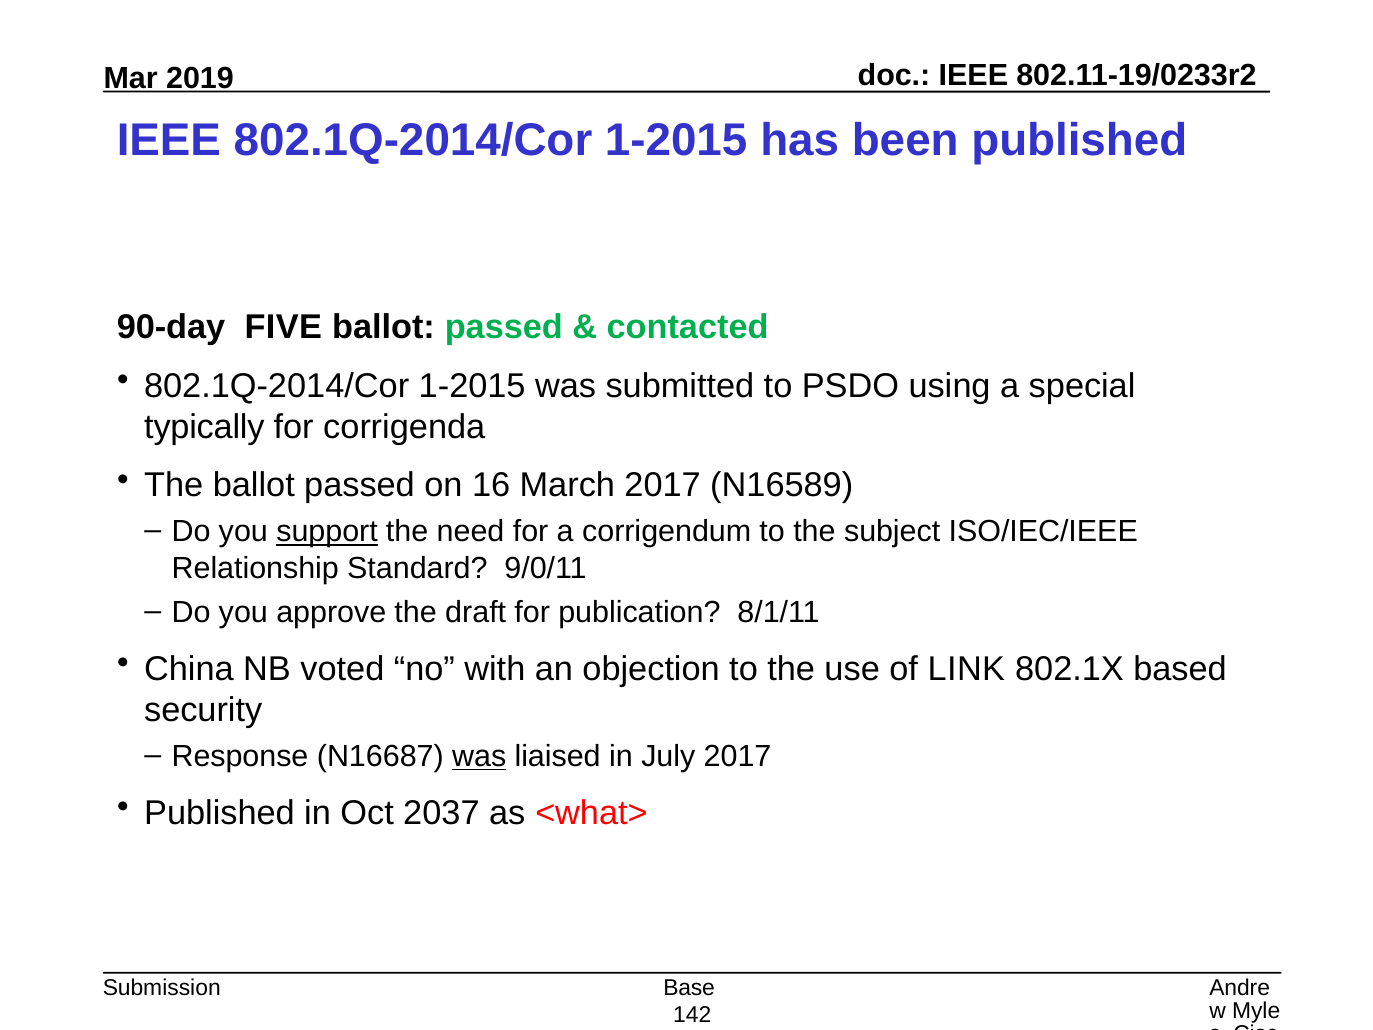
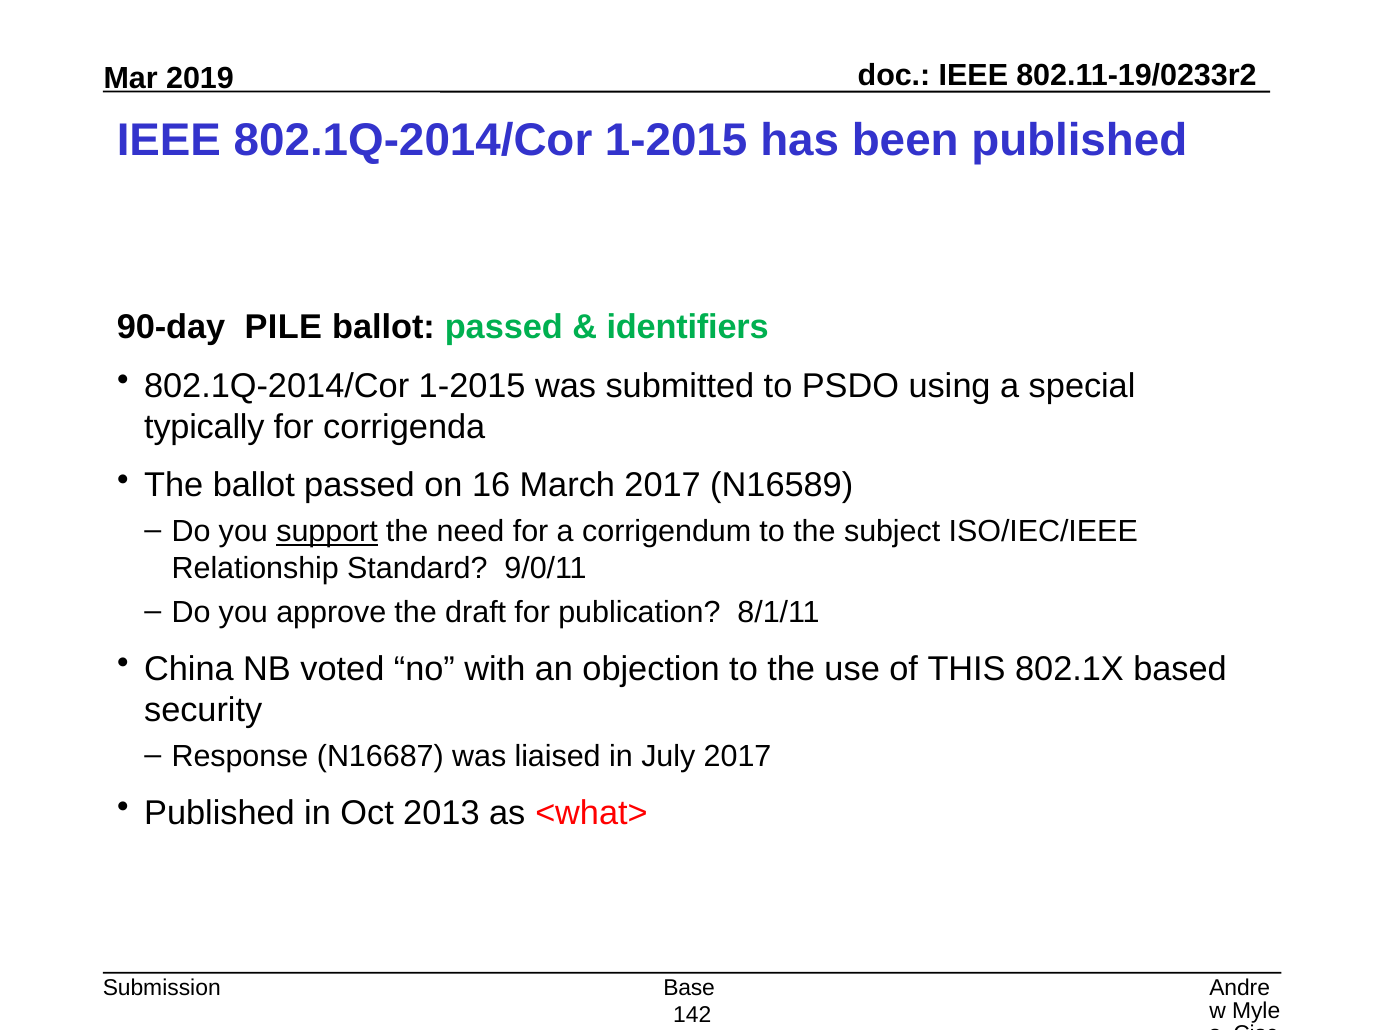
FIVE: FIVE -> PILE (283, 327)
contacted: contacted -> identifiers (688, 327)
LINK: LINK -> THIS (967, 669)
was underline: present -> none (479, 756)
2037: 2037 -> 2013 (441, 813)
